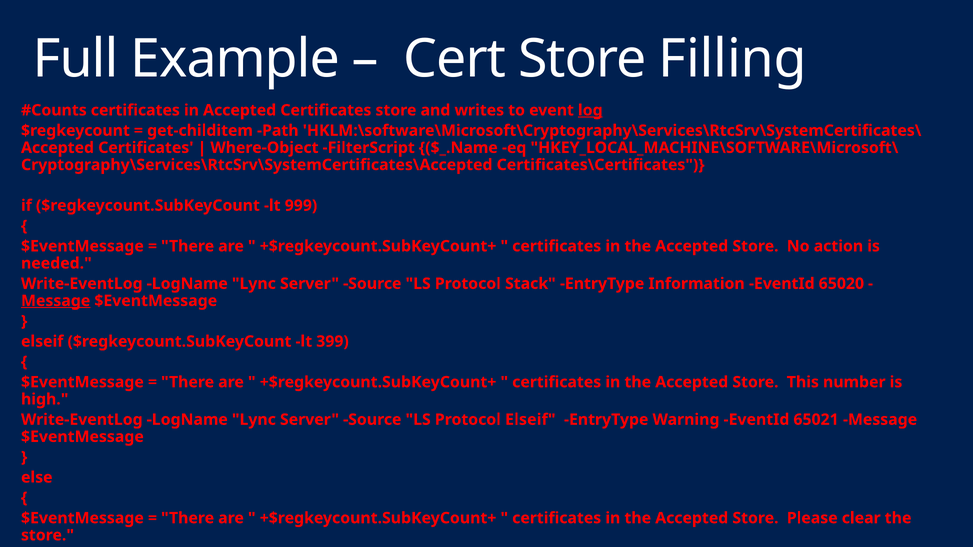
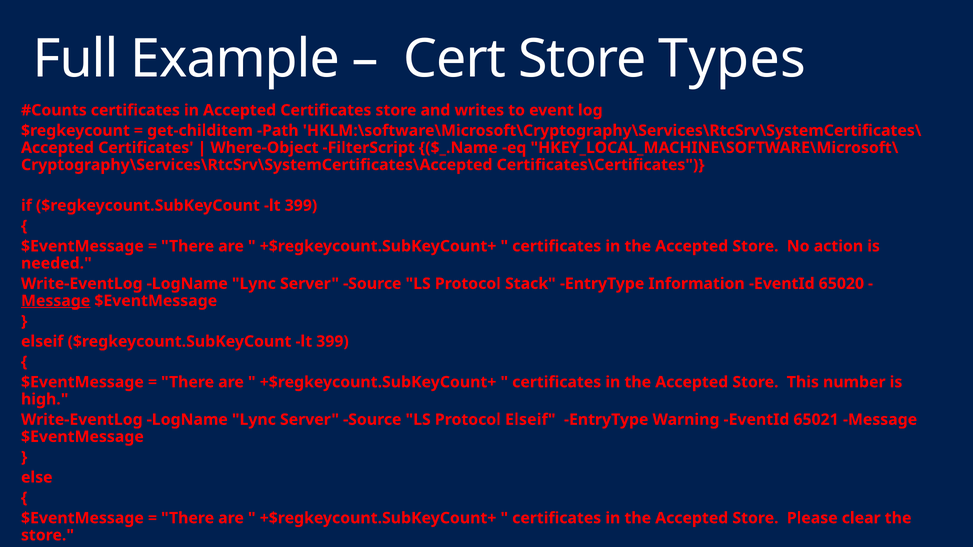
Filling: Filling -> Types (732, 59)
log underline: present -> none (590, 110)
if $regkeycount.SubKeyCount lt 999: 999 -> 399 (301, 206)
